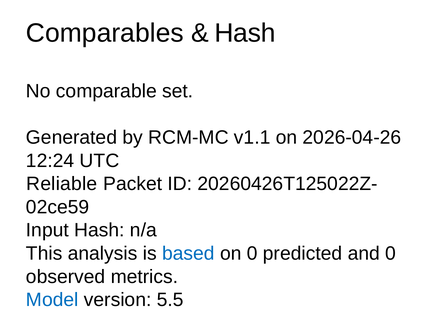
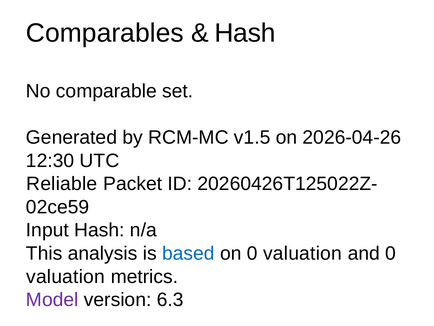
v1.1: v1.1 -> v1.5 (252, 137)
12:24: 12:24 -> 12:30 (50, 160)
on 0 predicted: predicted -> valuation (303, 253)
observed: observed -> valuation (66, 276)
Model colour: blue -> purple (52, 299)
5.5: 5.5 -> 6.3 (170, 299)
